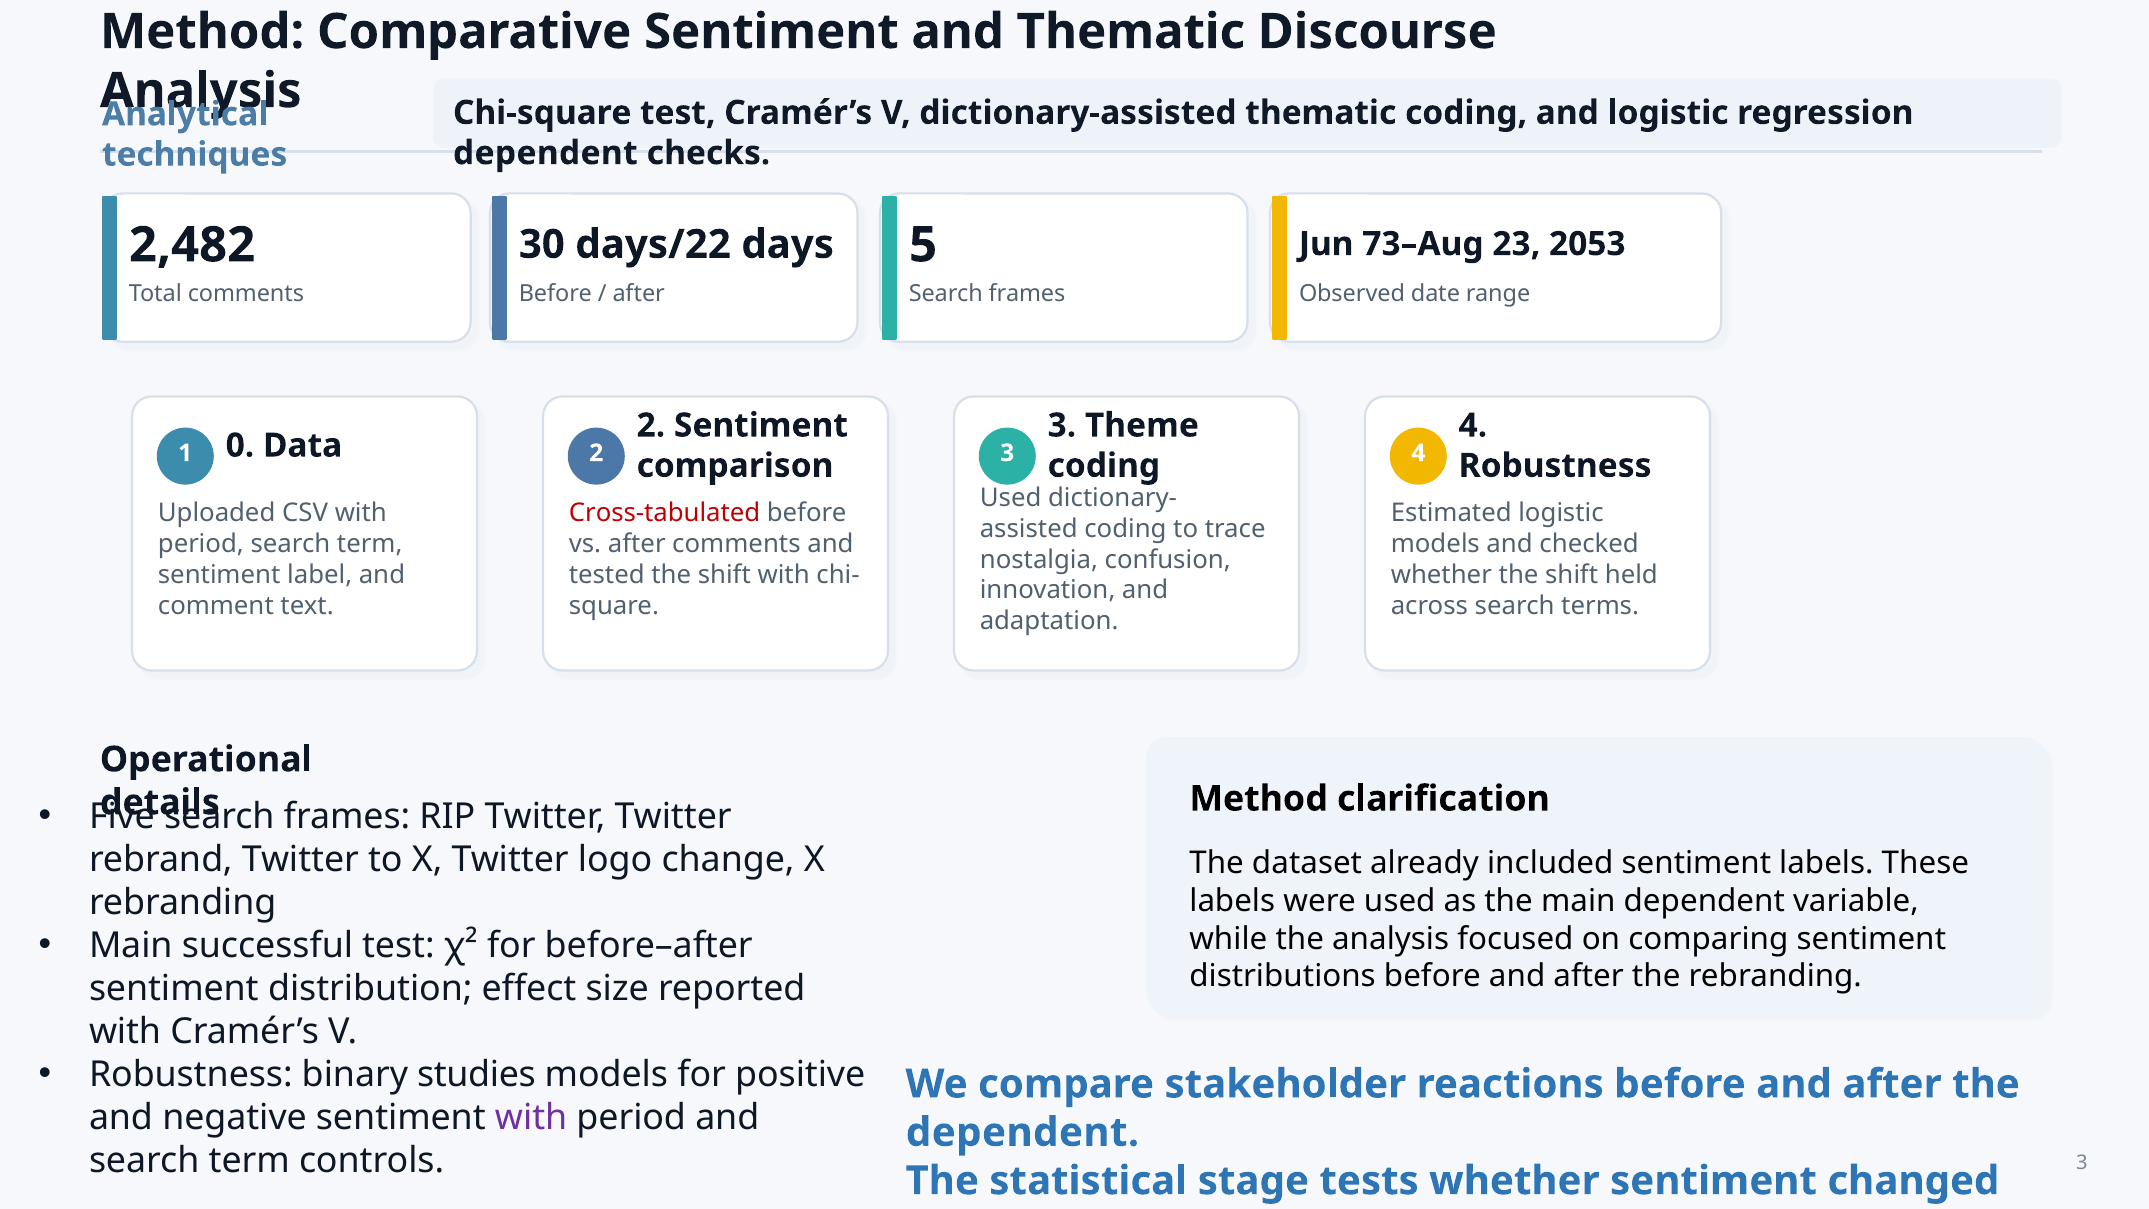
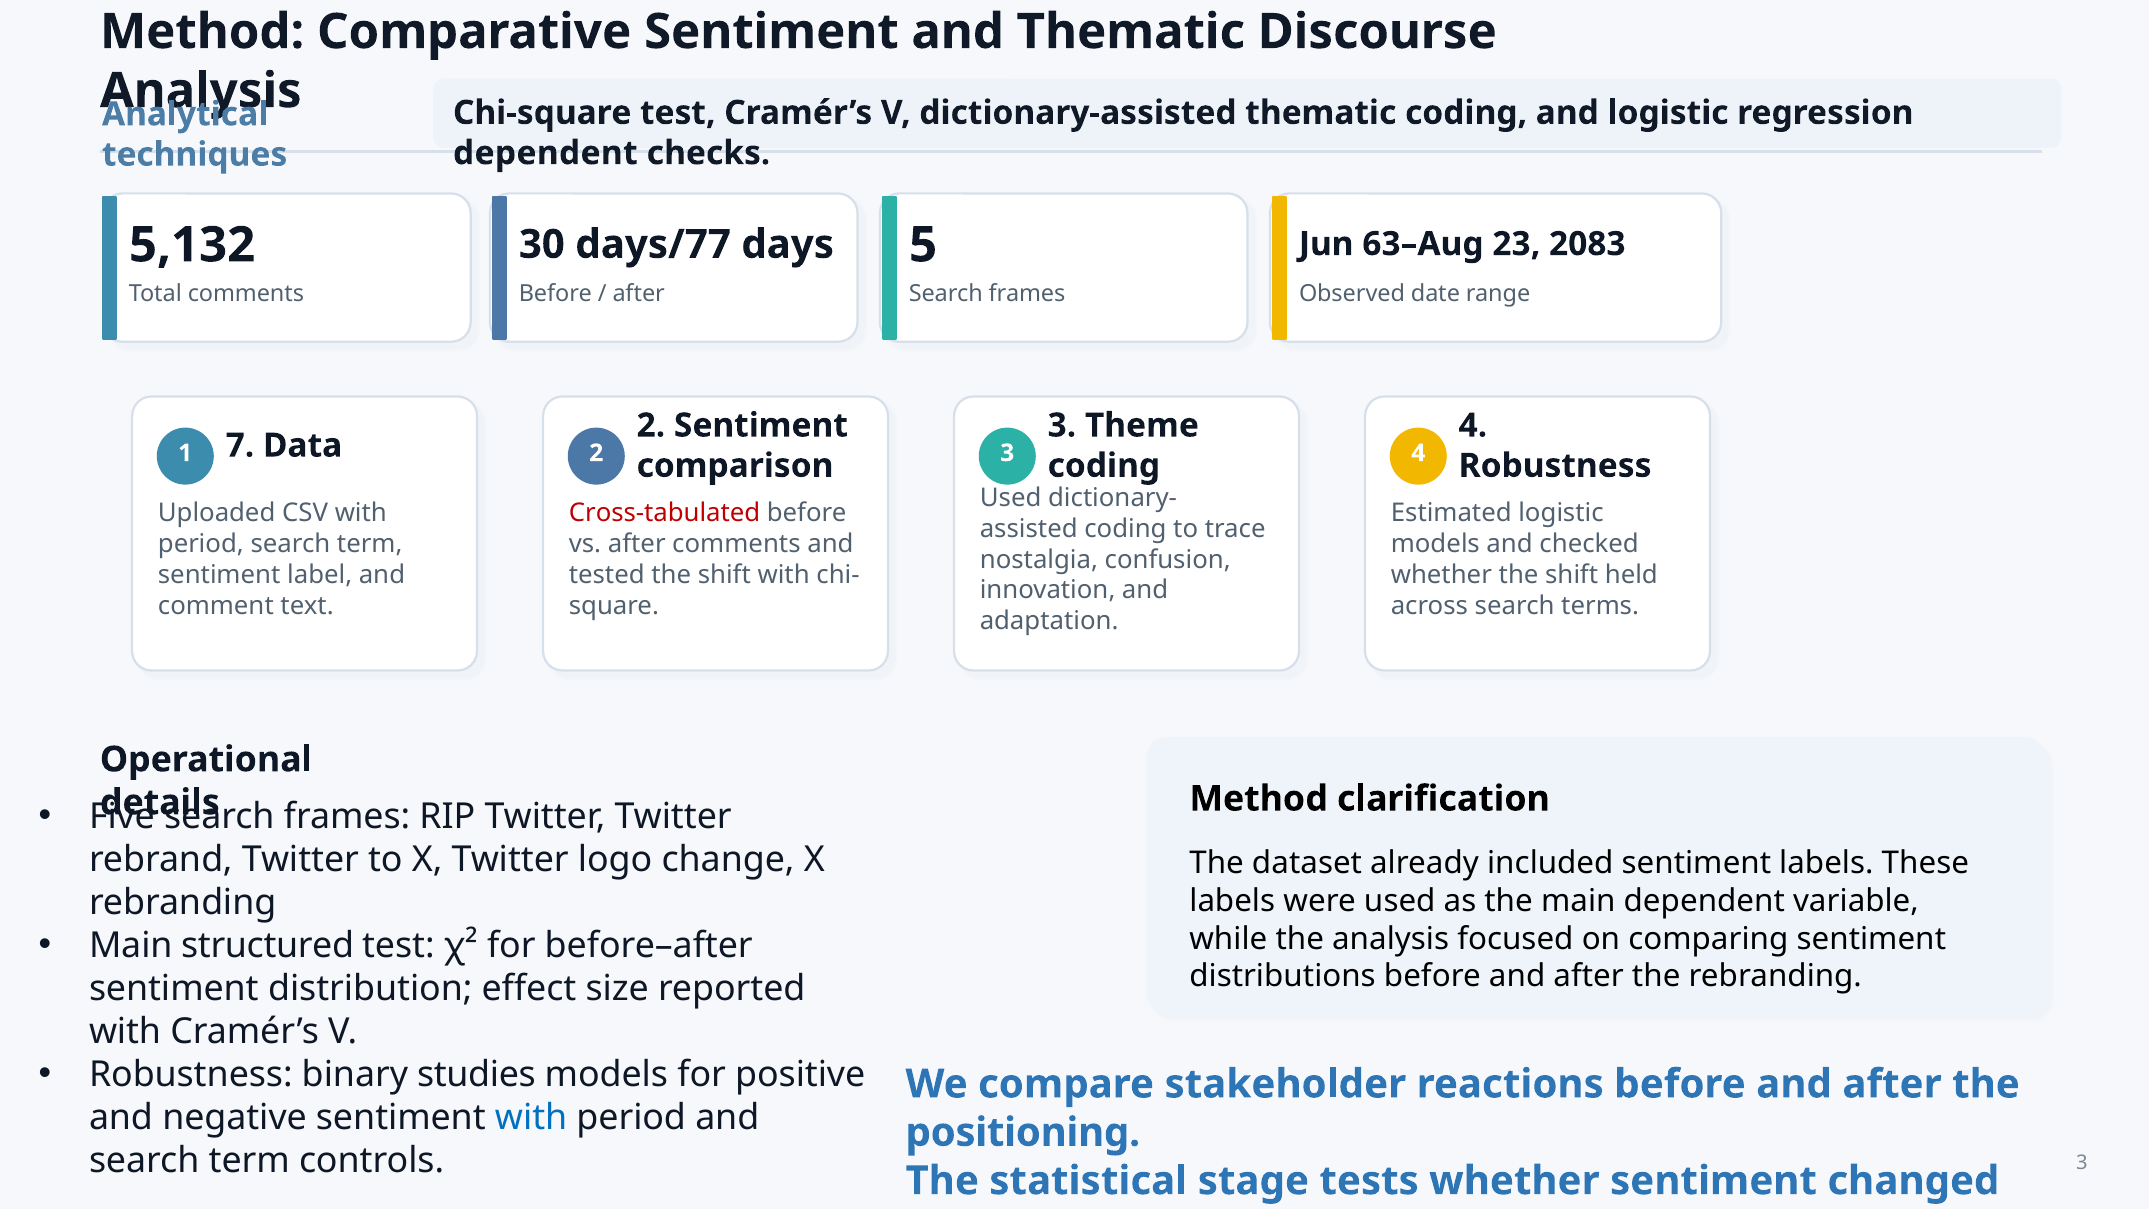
2,482: 2,482 -> 5,132 (192, 245)
days/22: days/22 -> days/77 (653, 245)
73–Aug: 73–Aug -> 63–Aug (1423, 244)
2053: 2053 -> 2083 (1587, 244)
0: 0 -> 7 (240, 445)
successful: successful -> structured (268, 945)
with colour: purple -> blue (531, 1117)
dependent: dependent -> positioning (1023, 1132)
